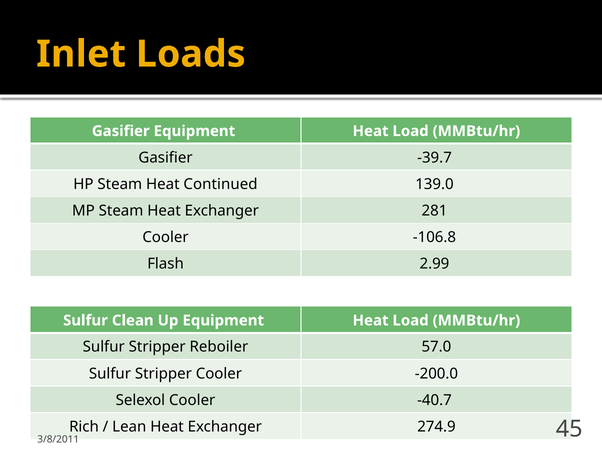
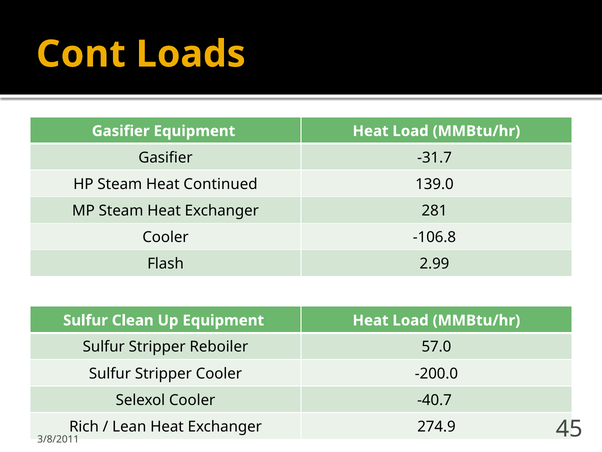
Inlet: Inlet -> Cont (81, 54)
-39.7: -39.7 -> -31.7 (435, 157)
